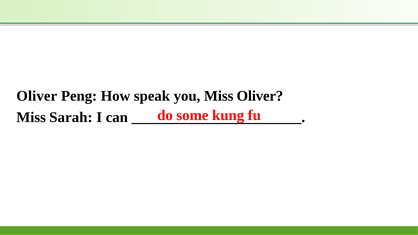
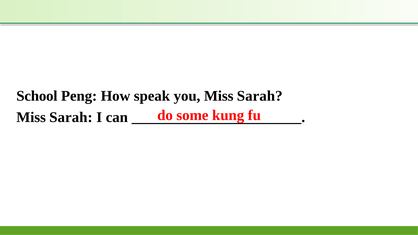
Oliver: Oliver -> School (37, 96)
you Miss Oliver: Oliver -> Sarah (260, 96)
